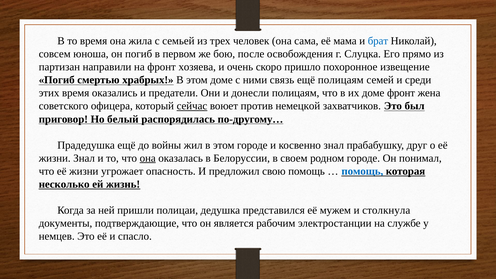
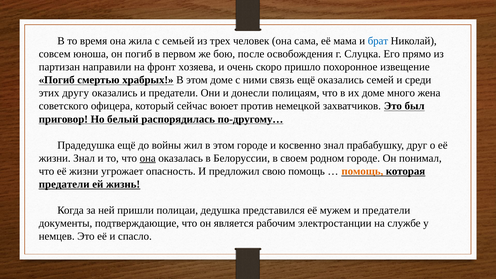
ещё полицаям: полицаям -> оказались (341, 80)
этих время: время -> другу (76, 93)
доме фронт: фронт -> много (401, 93)
сейчас underline: present -> none (192, 106)
помощь colour: blue -> orange (362, 171)
несколько: несколько -> предатели (64, 184)
мужем и столкнула: столкнула -> предатели (386, 210)
